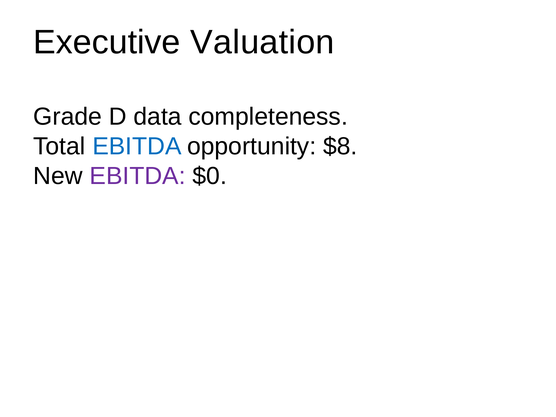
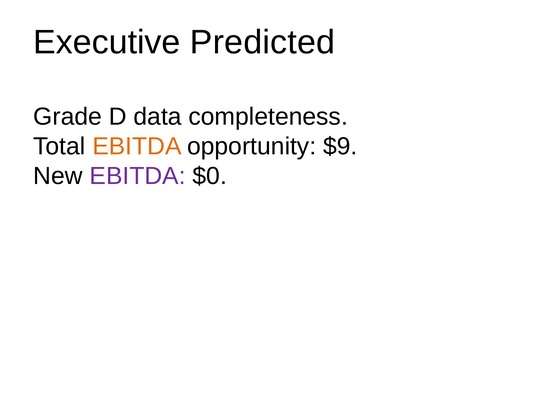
Valuation: Valuation -> Predicted (262, 42)
EBITDA colour: blue -> orange (137, 146)
$8: $8 -> $9 (340, 146)
